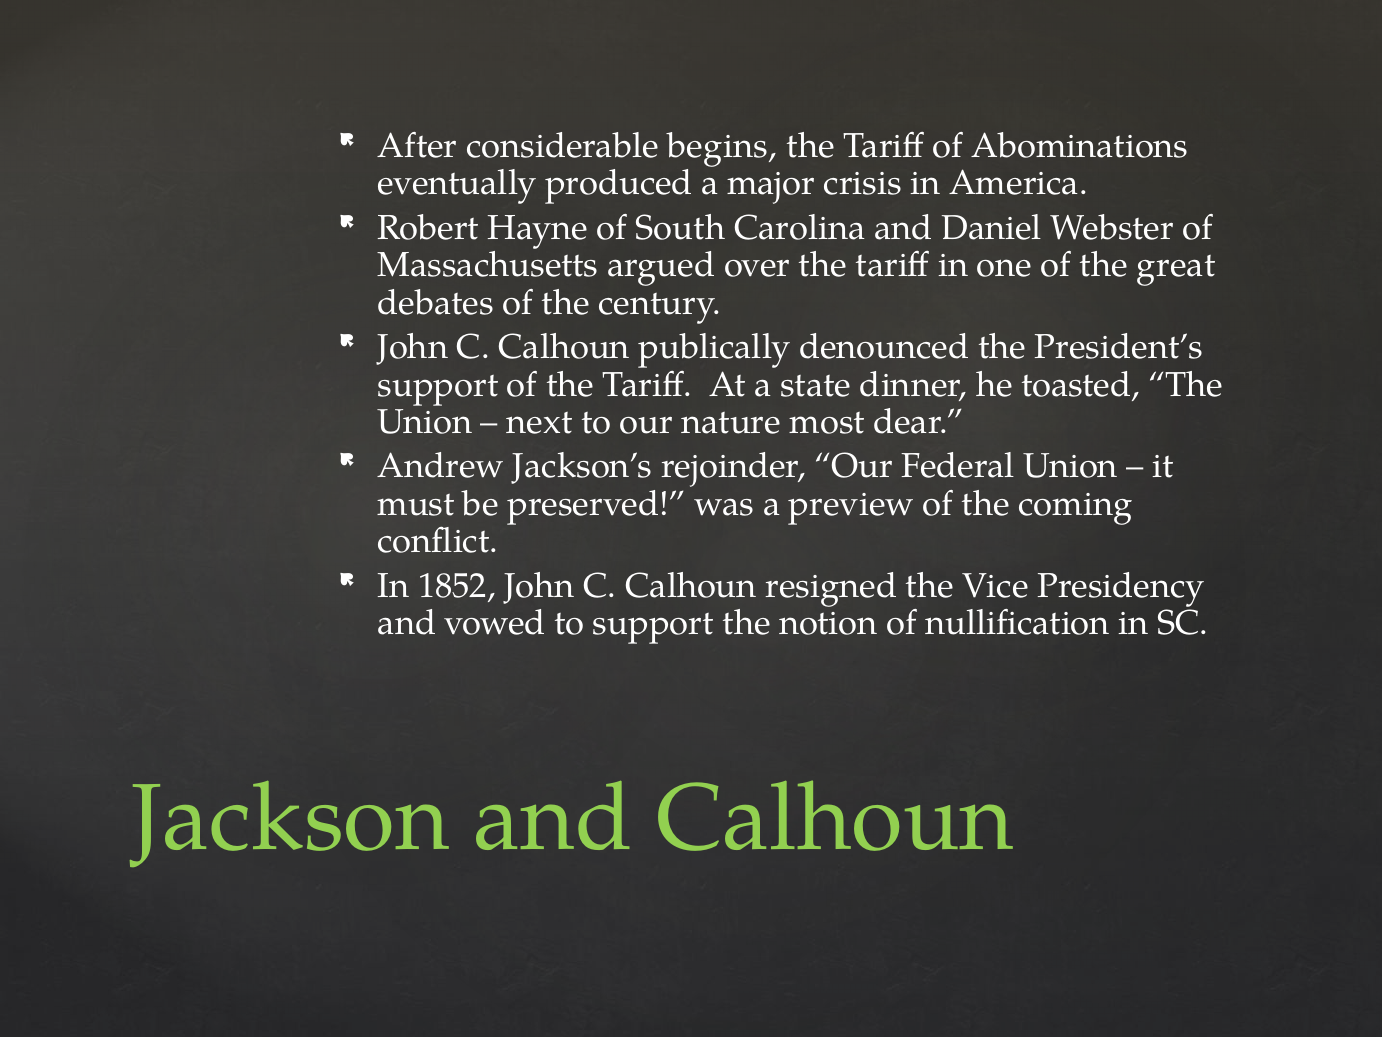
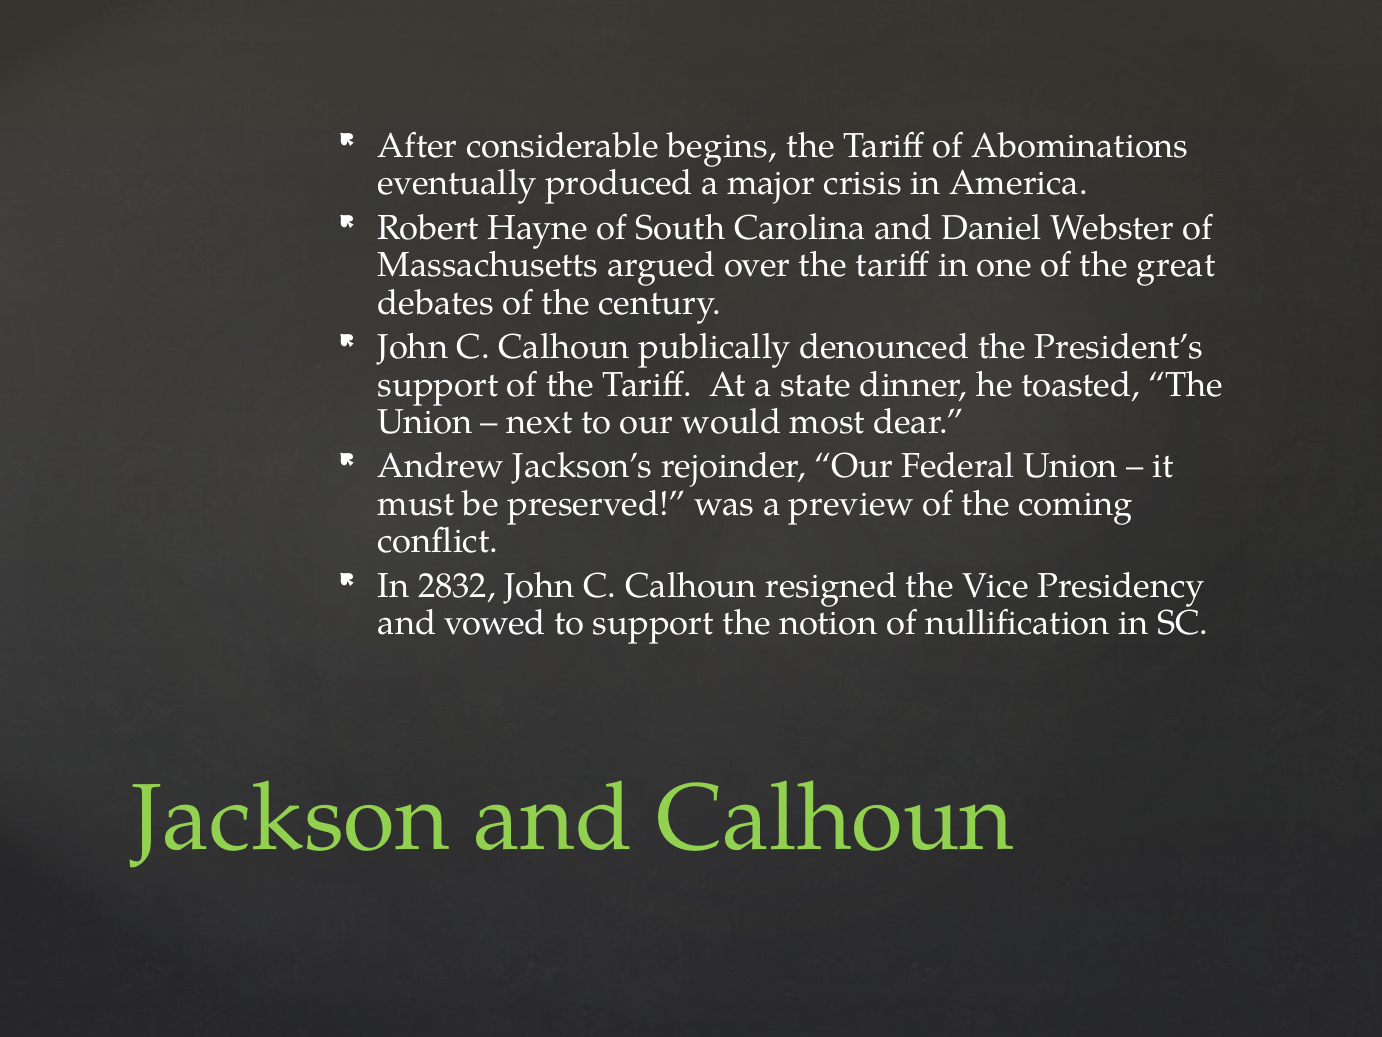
nature: nature -> would (731, 422)
1852: 1852 -> 2832 (457, 586)
